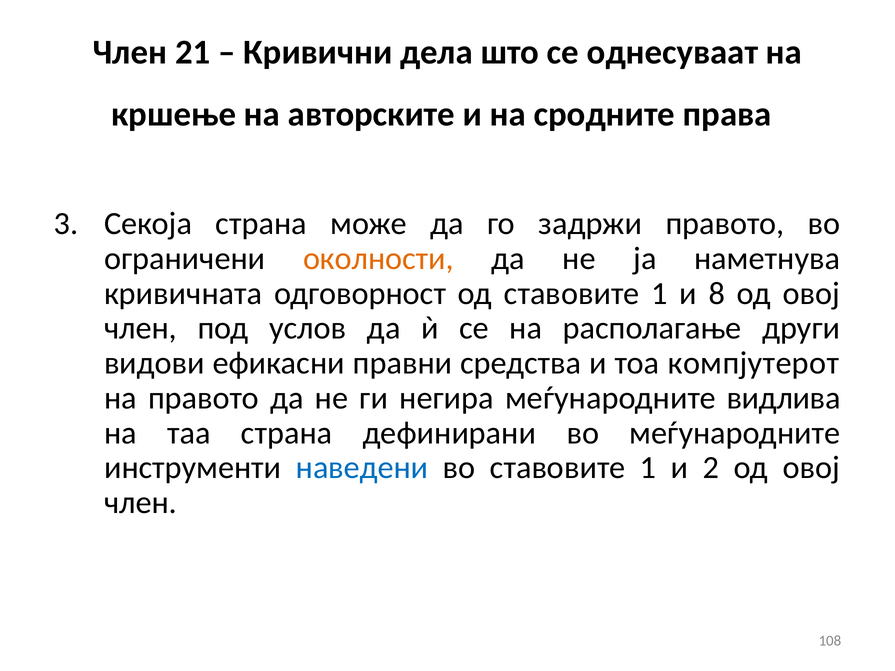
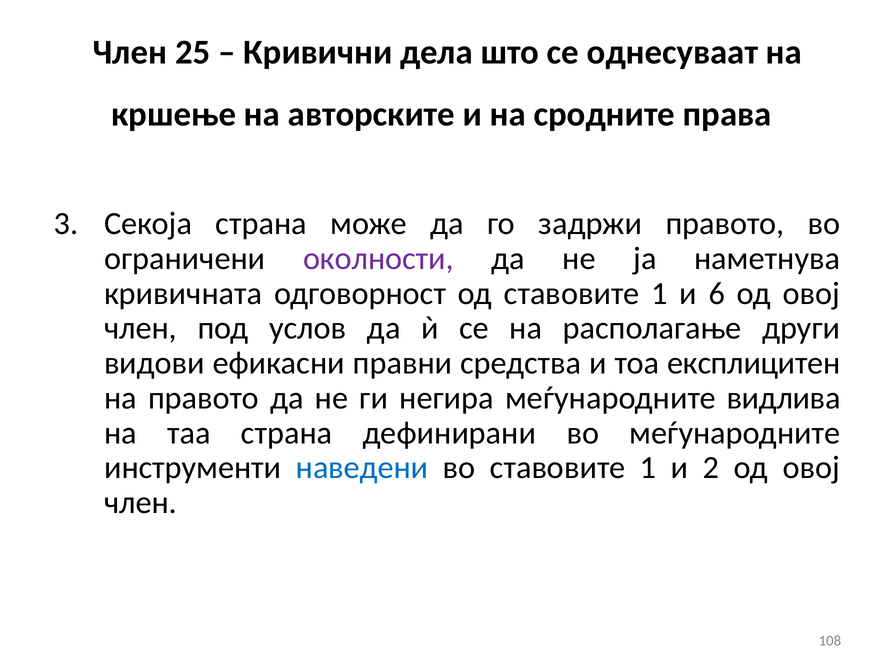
21: 21 -> 25 (193, 52)
околности colour: orange -> purple (378, 259)
8: 8 -> 6 (717, 293)
компјутерот: компјутерот -> експлицитен (754, 363)
